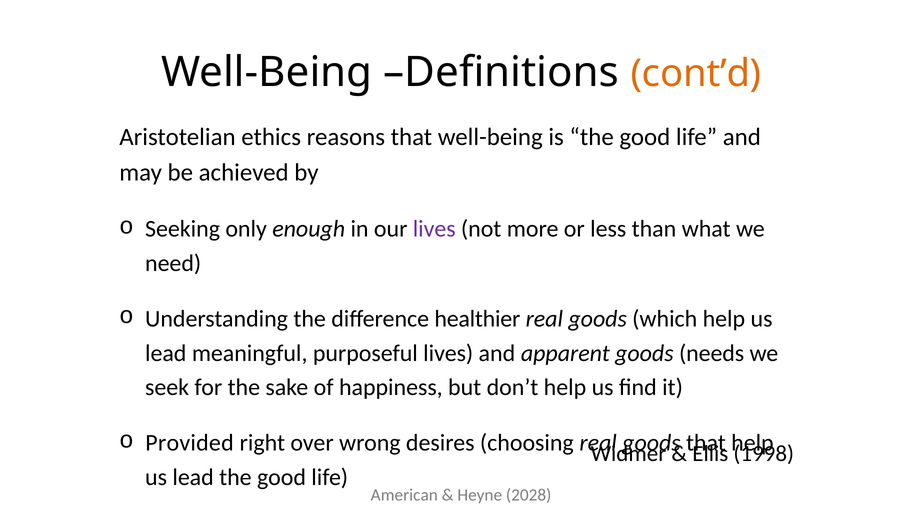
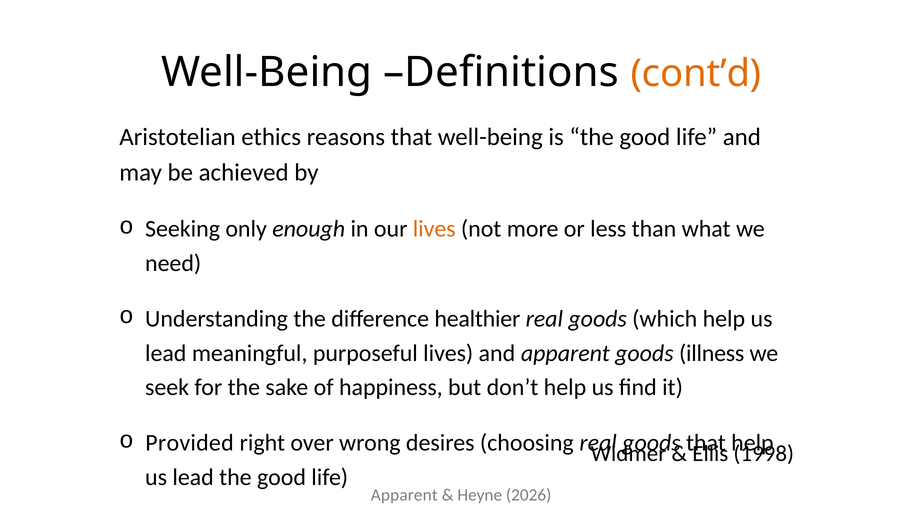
lives colour: purple -> orange (434, 229)
needs: needs -> illness (712, 353)
American: American -> Apparent (404, 495)
2028: 2028 -> 2026 (529, 495)
